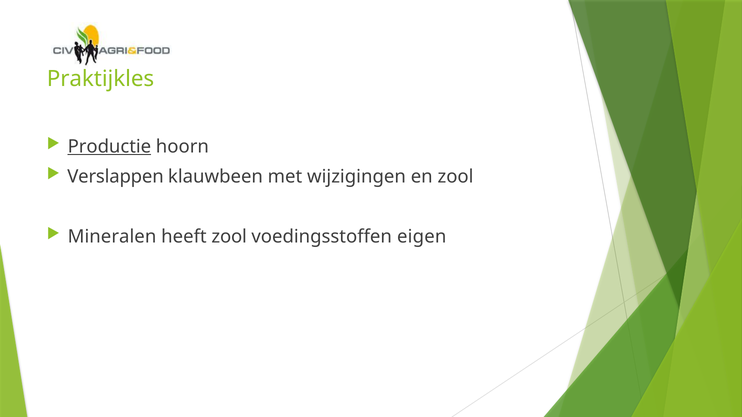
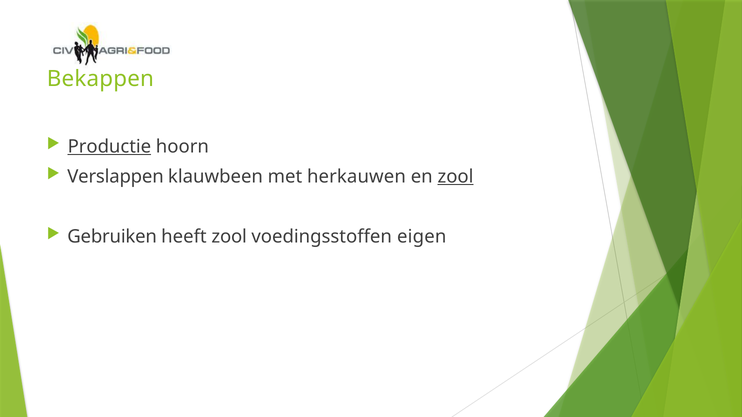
Praktijkles: Praktijkles -> Bekappen (100, 79)
wijzigingen: wijzigingen -> herkauwen (356, 177)
zool underline: none -> present (456, 177)
Mineralen: Mineralen -> Gebruiken (112, 237)
